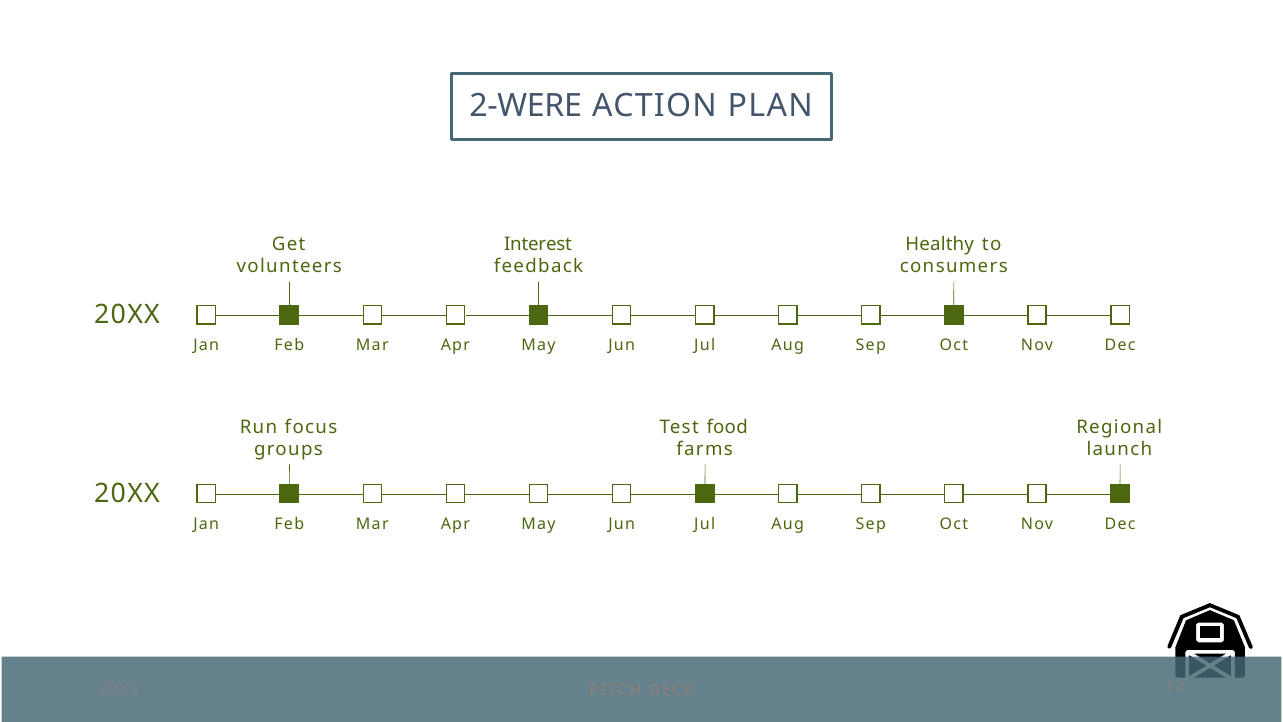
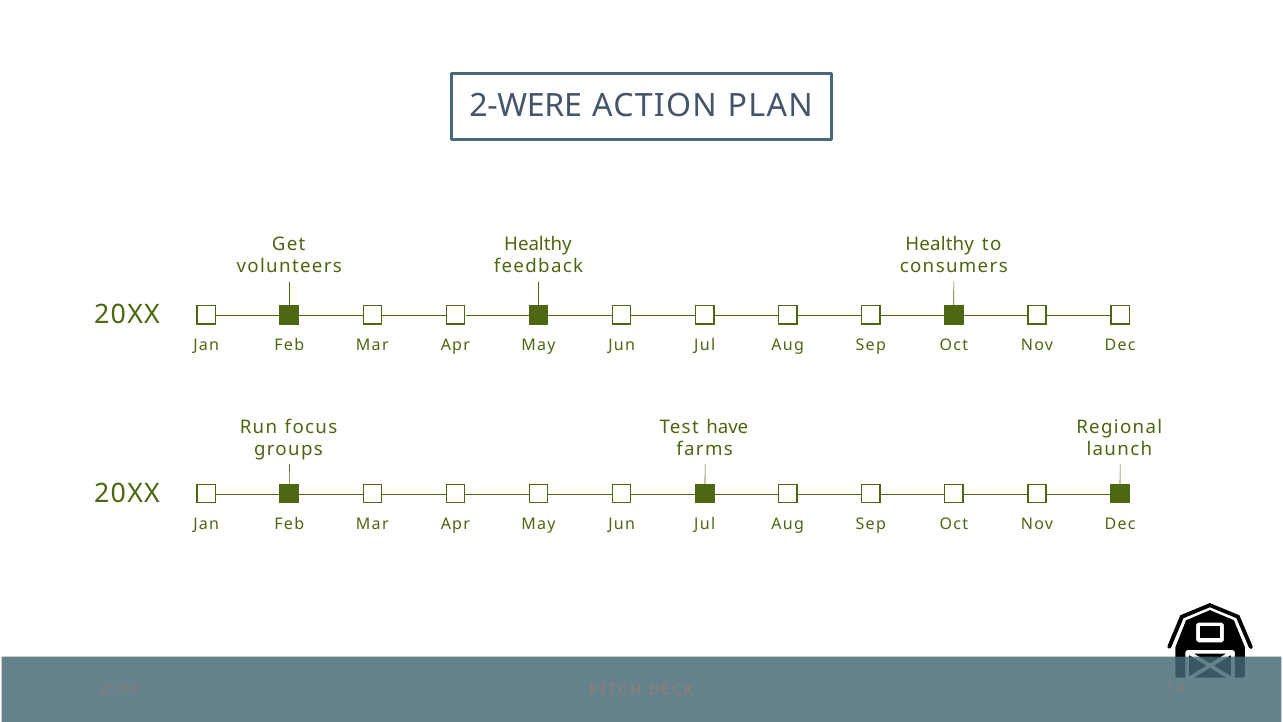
Interest: Interest -> Healthy (538, 244)
food: food -> have (727, 427)
